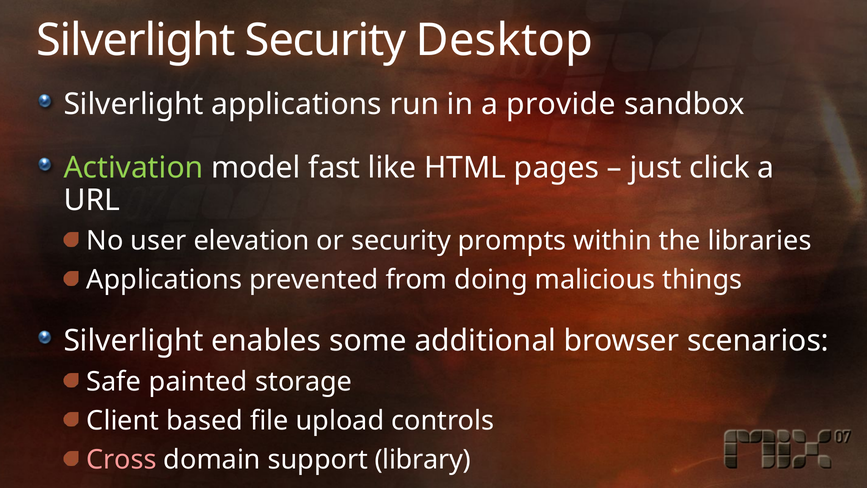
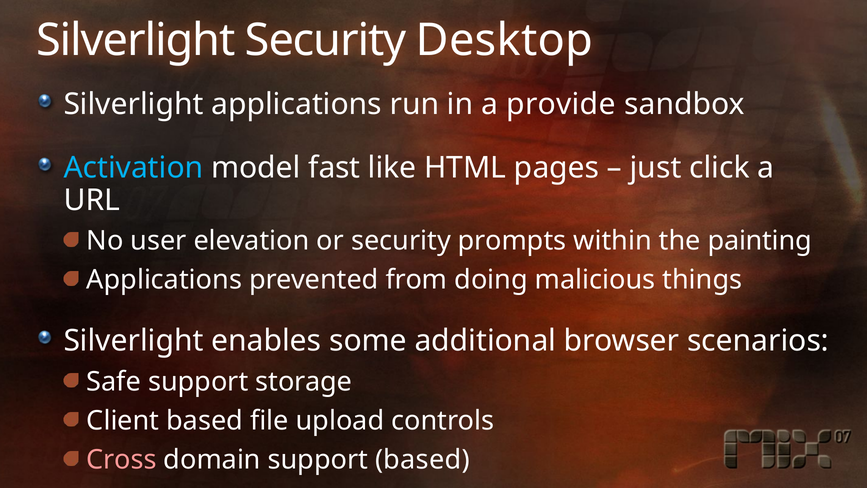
Activation colour: light green -> light blue (133, 168)
libraries: libraries -> painting (760, 241)
Safe painted: painted -> support (198, 381)
support library: library -> based (422, 460)
